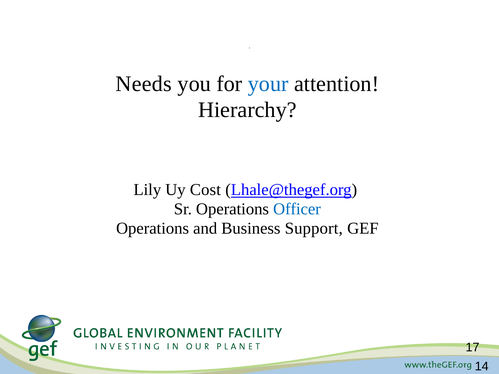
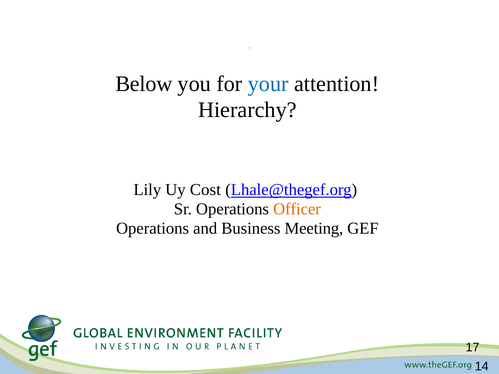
Needs: Needs -> Below (144, 84)
Officer colour: blue -> orange (297, 209)
Support: Support -> Meeting (314, 228)
